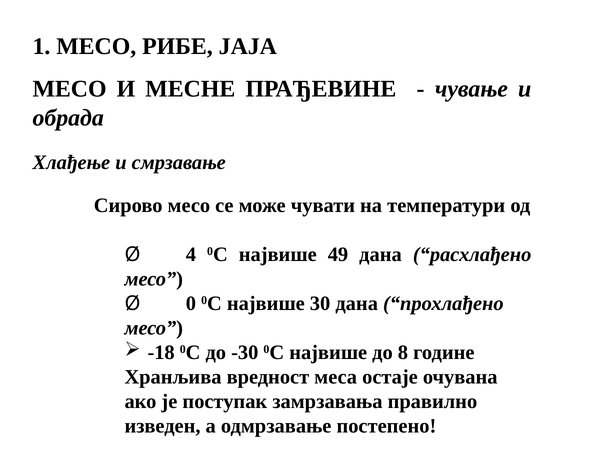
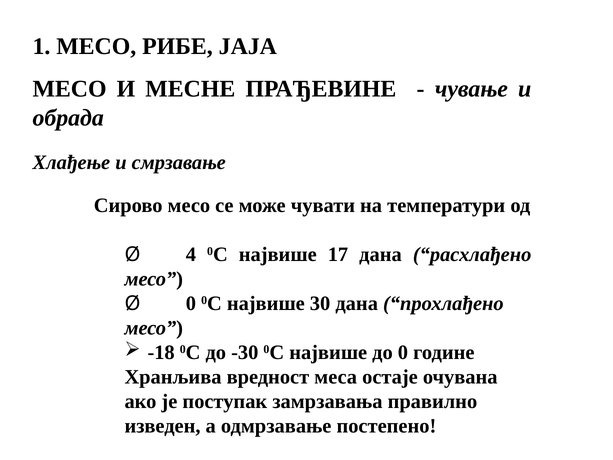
49: 49 -> 17 (338, 254)
до 8: 8 -> 0 (403, 352)
